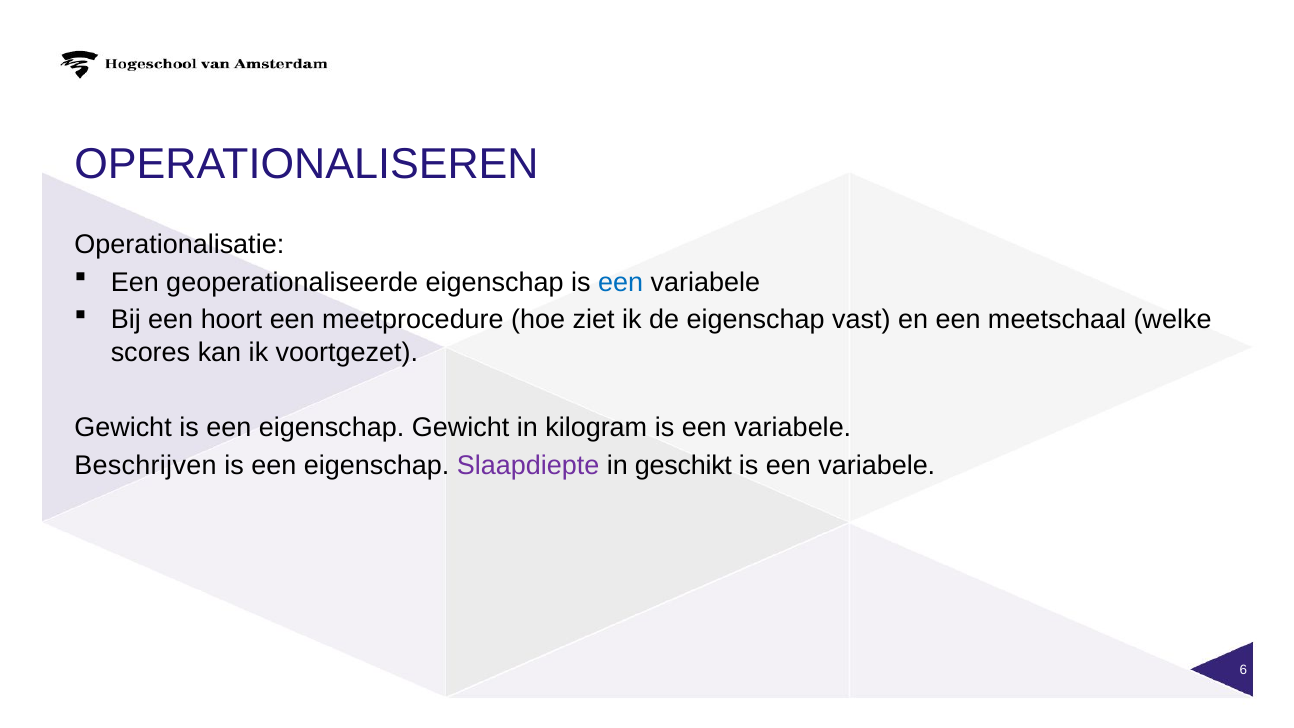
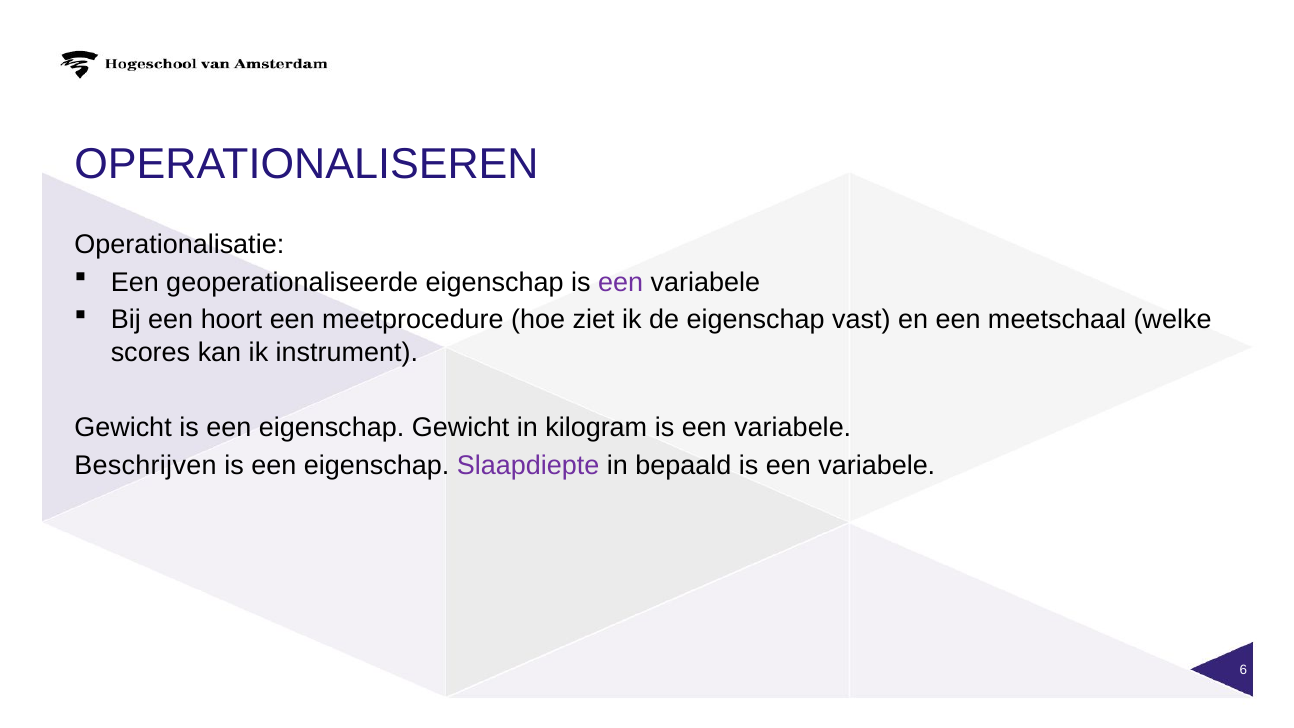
een colour: blue -> purple (621, 282)
voortgezet: voortgezet -> instrument (347, 352)
geschikt: geschikt -> bepaald (683, 466)
